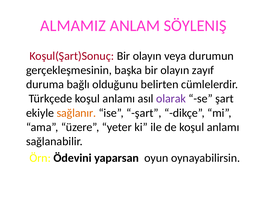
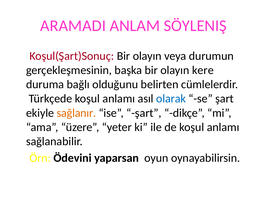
ALMAMIZ: ALMAMIZ -> ARAMADI (73, 26)
zayıf: zayıf -> kere (203, 70)
olarak colour: purple -> blue (171, 99)
